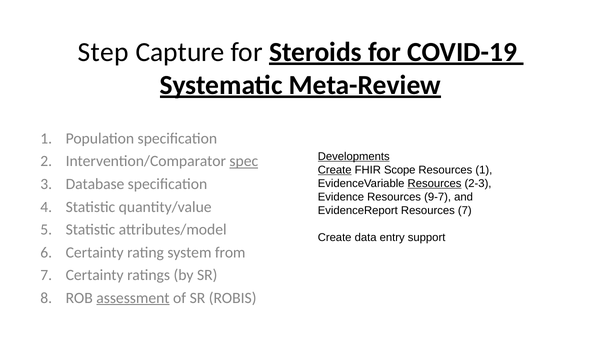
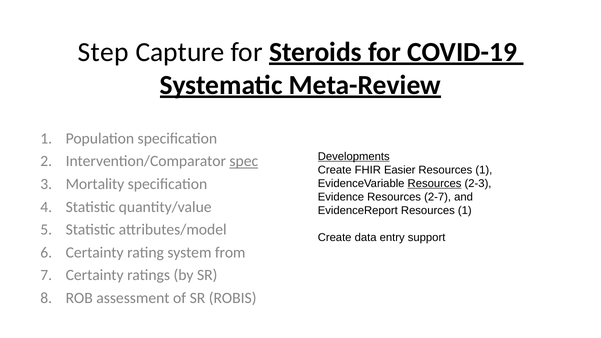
Create underline: present -> none (335, 170)
Scope: Scope -> Easier (400, 170)
Database: Database -> Mortality (95, 184)
9-7: 9-7 -> 2-7 (438, 197)
EvidenceReport Resources 7: 7 -> 1 (465, 210)
assessment underline: present -> none (133, 298)
